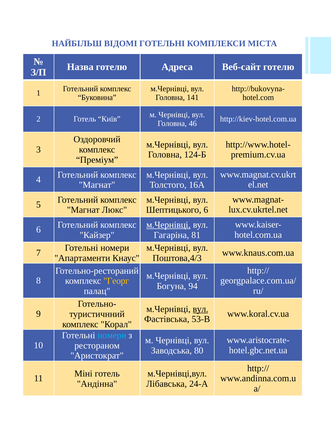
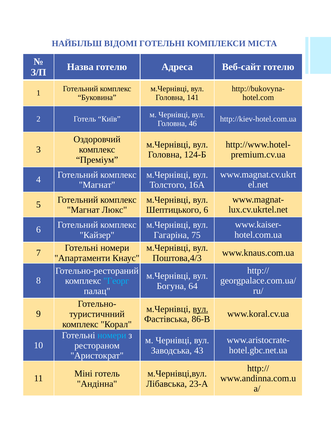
м.Чернівці underline: present -> none (168, 224)
81: 81 -> 75 (196, 235)
Георг colour: yellow -> light blue (116, 281)
94: 94 -> 64 (193, 286)
53-В: 53-В -> 86-В (201, 319)
80: 80 -> 43 (199, 350)
24-А: 24-А -> 23-А (199, 383)
